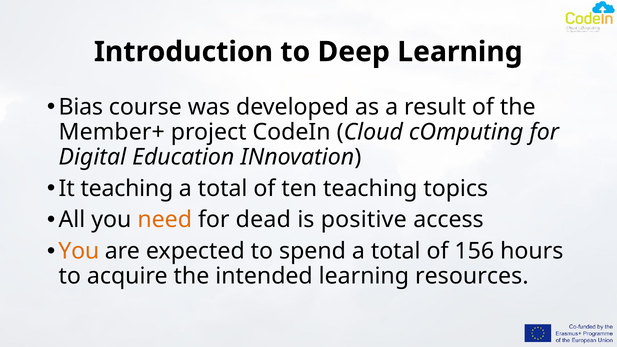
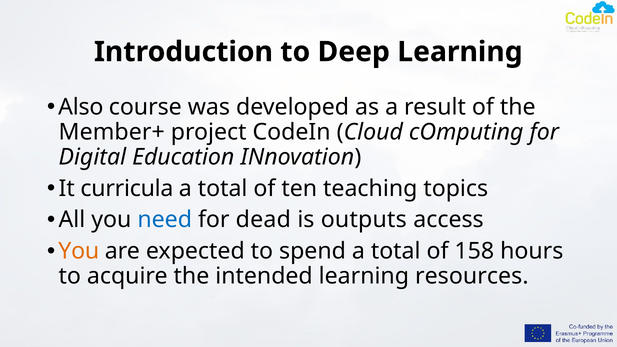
Bias: Bias -> Also (81, 107)
It teaching: teaching -> curricula (127, 188)
need colour: orange -> blue (165, 220)
positive: positive -> outputs (364, 220)
156: 156 -> 158 (474, 251)
